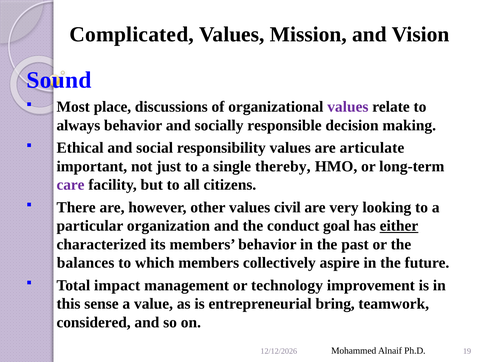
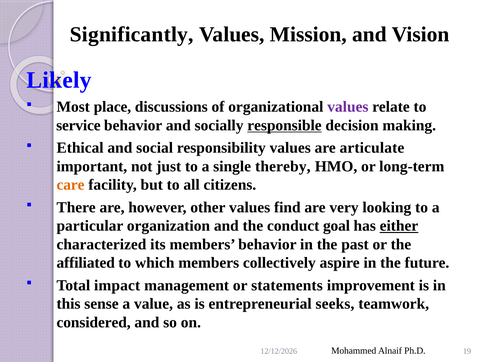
Complicated: Complicated -> Significantly (132, 35)
Sound: Sound -> Likely (59, 80)
always: always -> service (78, 125)
responsible underline: none -> present (284, 125)
care colour: purple -> orange (71, 185)
civil: civil -> find (287, 208)
balances: balances -> affiliated (86, 263)
technology: technology -> statements (287, 286)
bring: bring -> seeks (335, 304)
